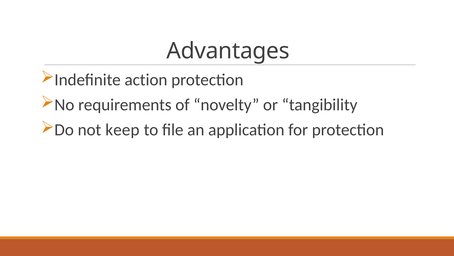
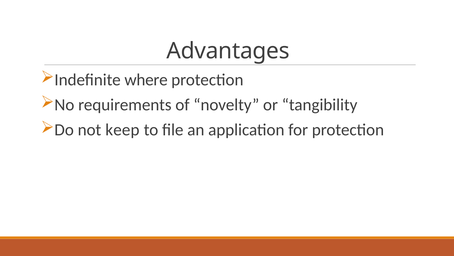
action: action -> where (146, 80)
